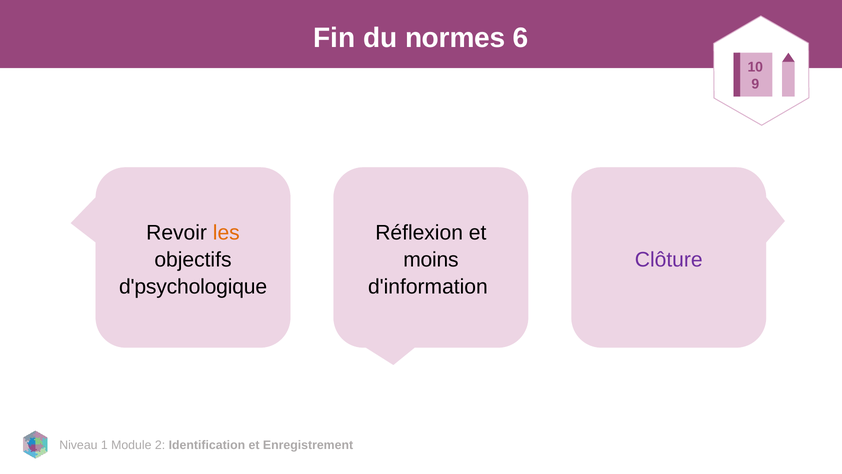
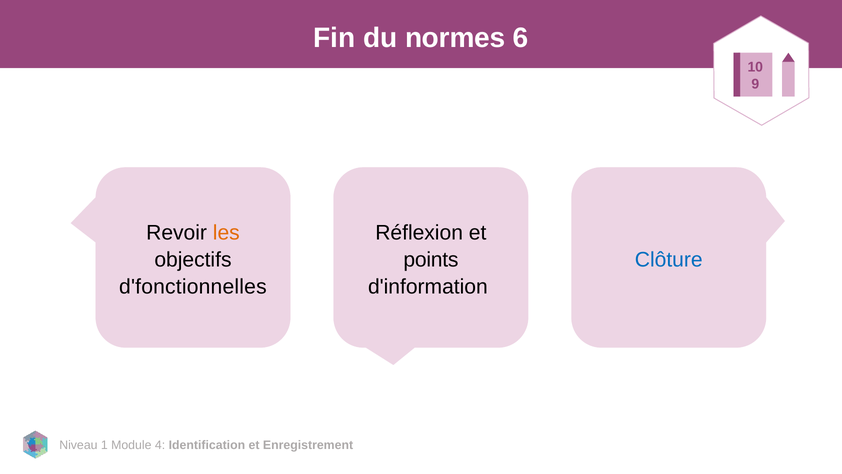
moins: moins -> points (431, 260)
Clôture colour: purple -> blue (669, 260)
d'psychologique: d'psychologique -> d'fonctionnelles (193, 287)
2: 2 -> 4 (160, 445)
